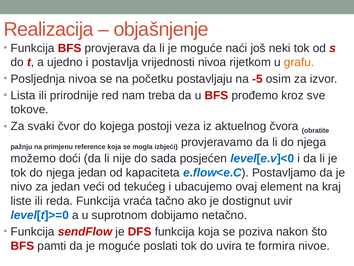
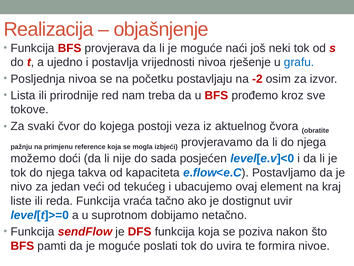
rijetkom: rijetkom -> rješenje (250, 62)
grafu colour: orange -> blue (299, 62)
-5: -5 -> -2 (257, 79)
njega jedan: jedan -> takva (92, 172)
